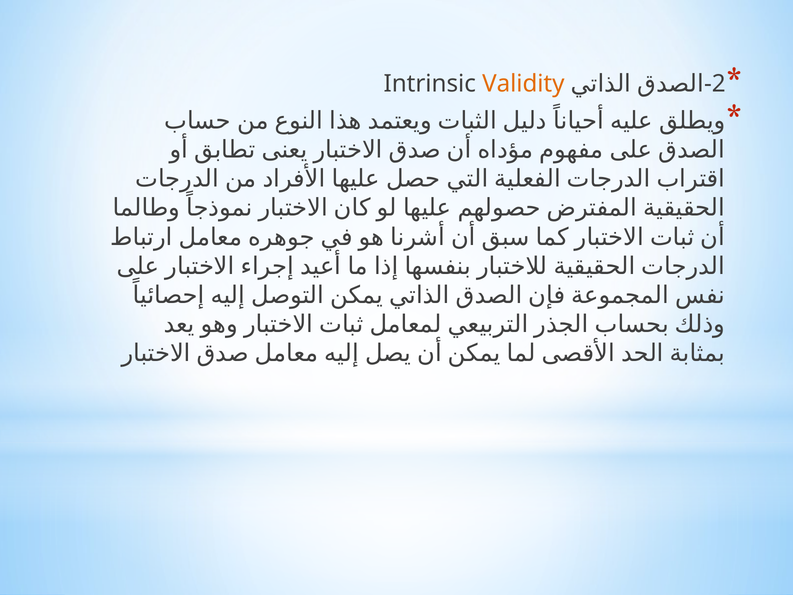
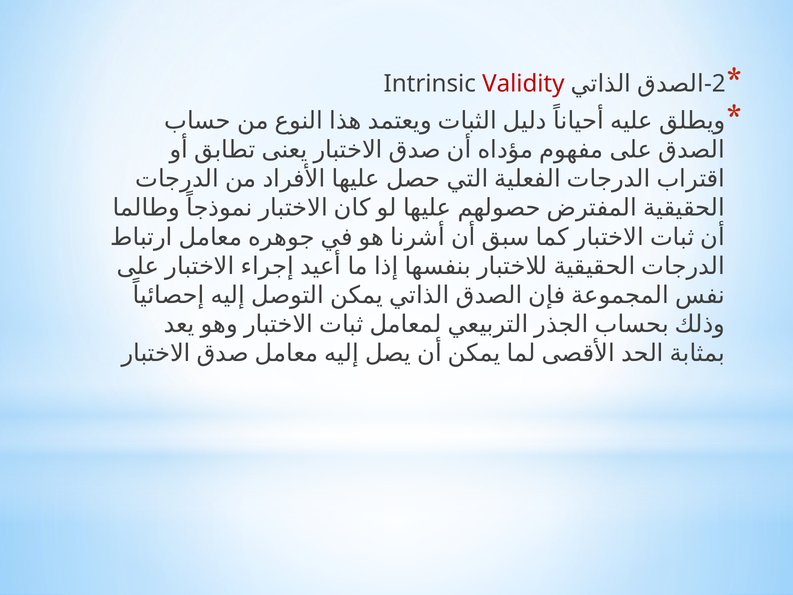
Validity colour: orange -> red (523, 84)
